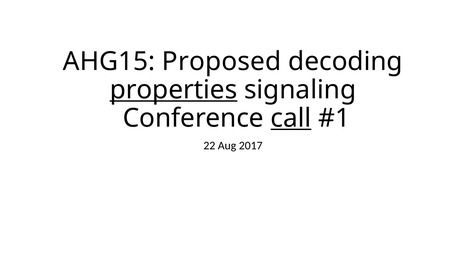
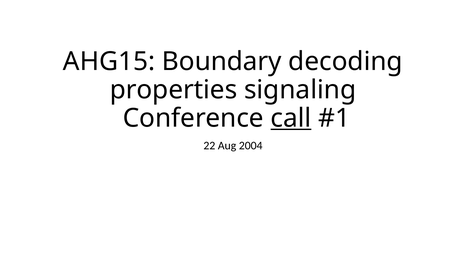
Proposed: Proposed -> Boundary (222, 61)
properties underline: present -> none (173, 90)
2017: 2017 -> 2004 (251, 146)
